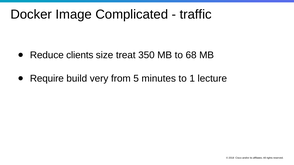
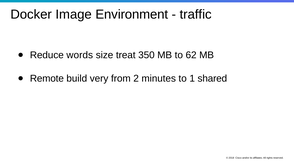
Complicated: Complicated -> Environment (132, 14)
clients: clients -> words (80, 55)
68: 68 -> 62 (191, 55)
Require: Require -> Remote (47, 79)
5: 5 -> 2 (136, 79)
lecture: lecture -> shared (212, 79)
